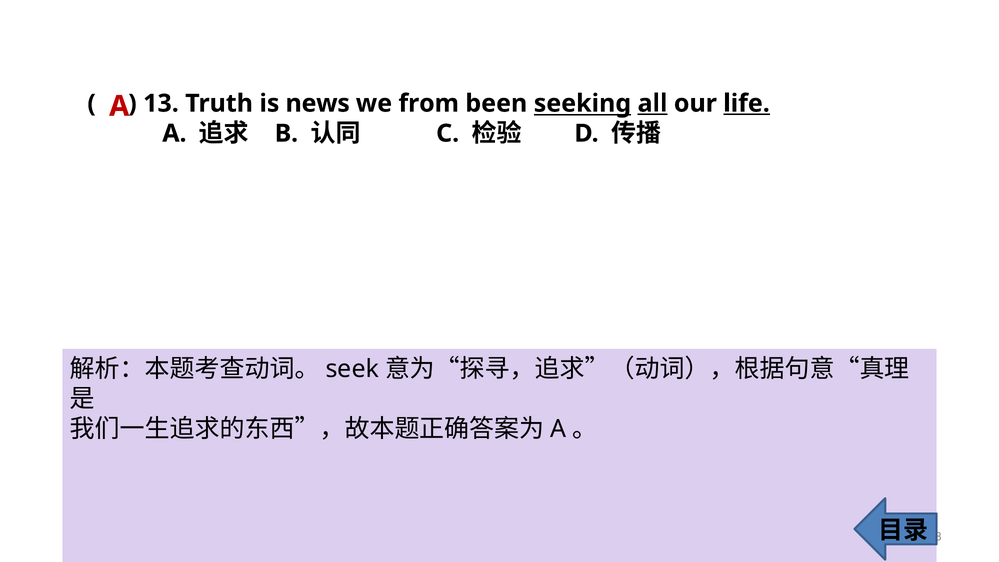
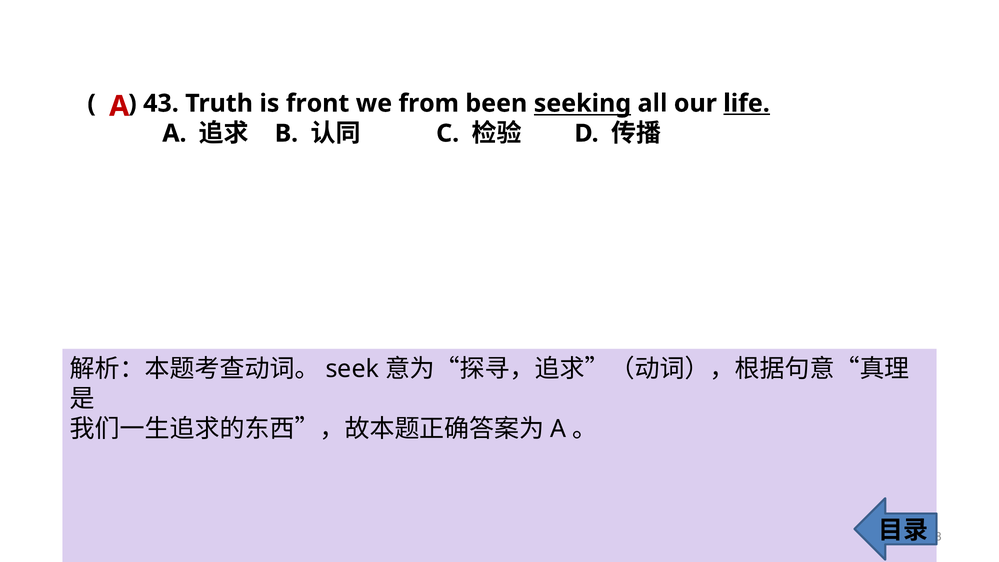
13: 13 -> 43 (161, 103)
news: news -> front (318, 103)
all underline: present -> none (652, 103)
